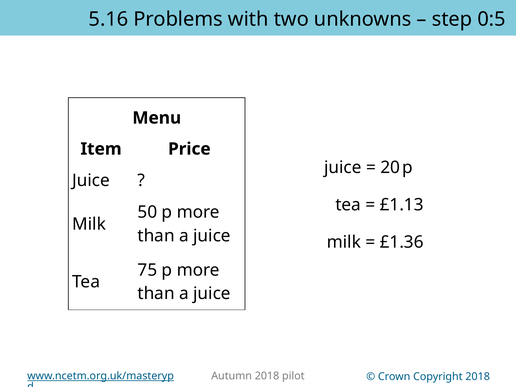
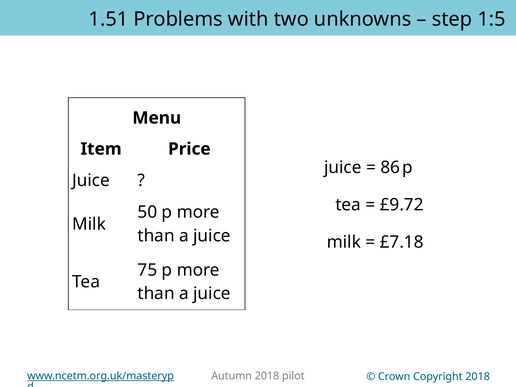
5.16: 5.16 -> 1.51 (109, 19)
0:5: 0:5 -> 1:5 (492, 19)
20: 20 -> 86 (390, 168)
£1.13: £1.13 -> £9.72 (402, 205)
£1.36: £1.36 -> £7.18 (402, 242)
